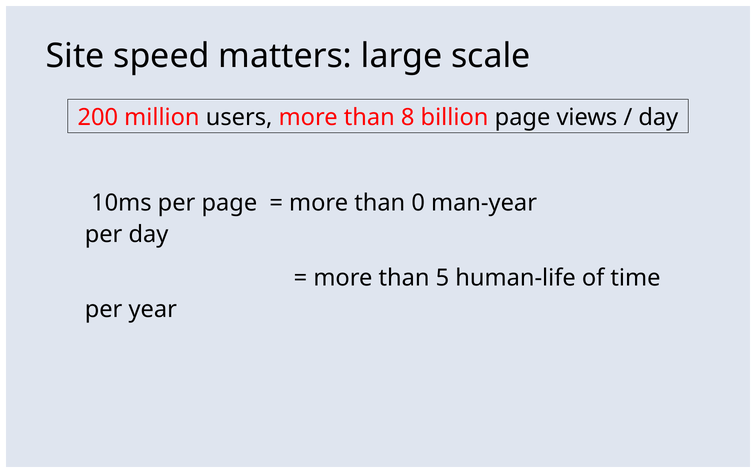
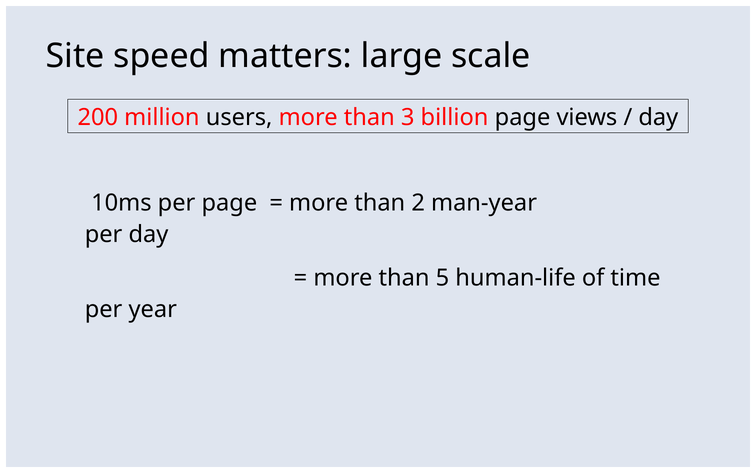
8: 8 -> 3 (408, 117)
0: 0 -> 2 (418, 203)
